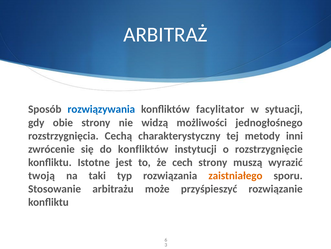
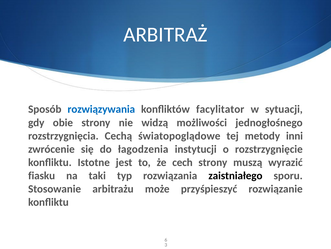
charakterystyczny: charakterystyczny -> światopoglądowe (179, 135)
do konfliktów: konfliktów -> łagodzenia (143, 149)
twoją: twoją -> fiasku (42, 175)
zaistniałego colour: orange -> black (235, 175)
